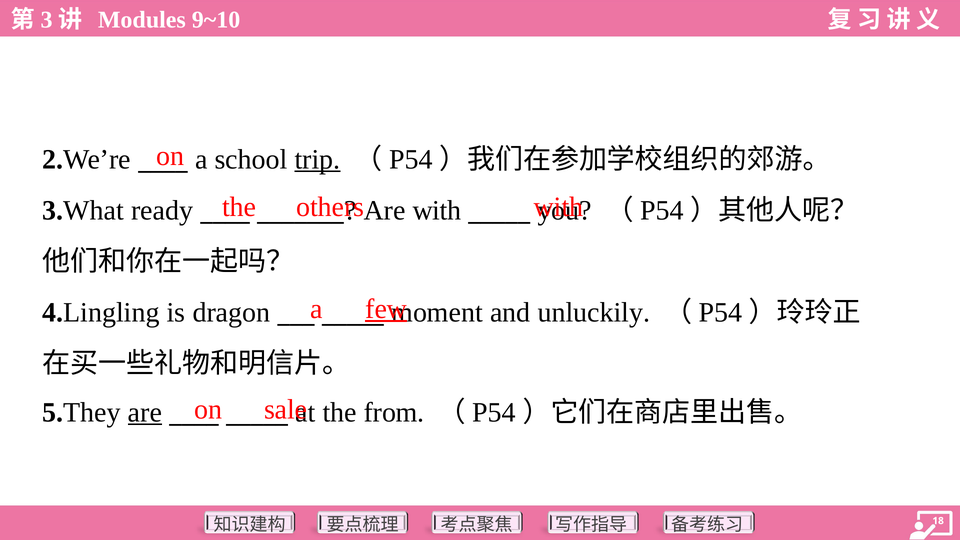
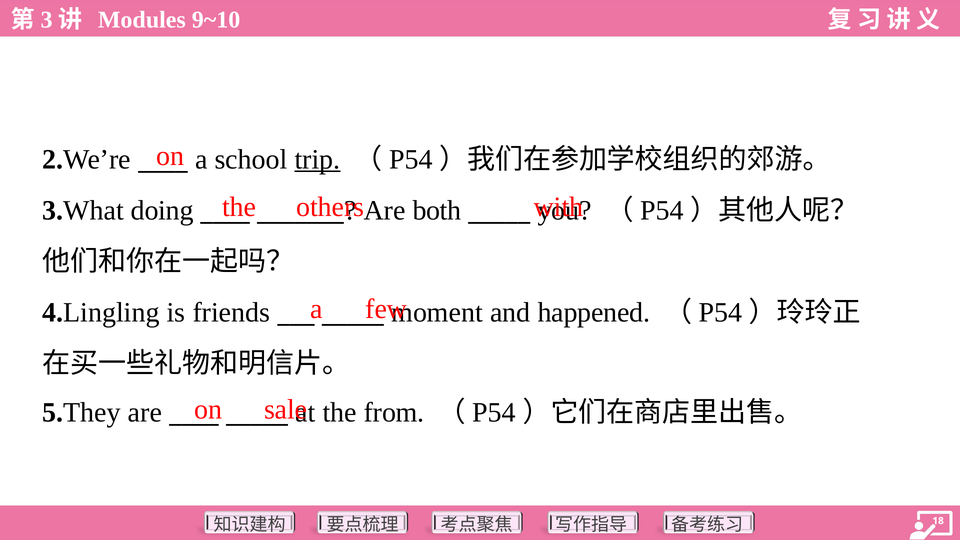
ready: ready -> doing (162, 210)
Are with: with -> both (437, 210)
few underline: present -> none (386, 309)
dragon: dragon -> friends (231, 312)
unluckily: unluckily -> happened (594, 312)
are underline: present -> none (145, 412)
